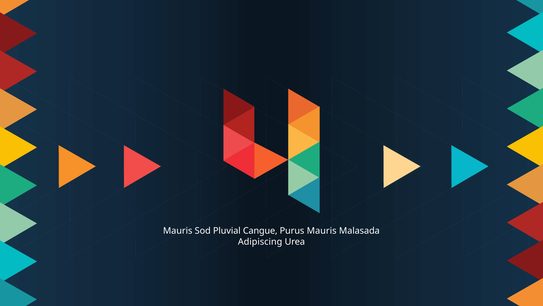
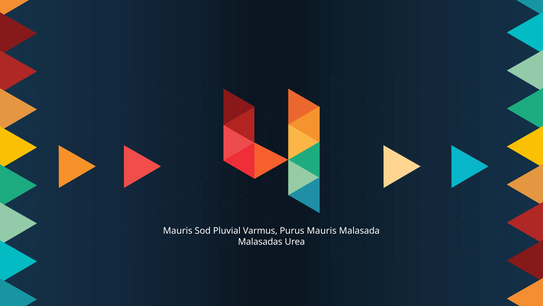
Cangue: Cangue -> Varmus (260, 230)
Adipiscing: Adipiscing -> Malasadas (260, 241)
